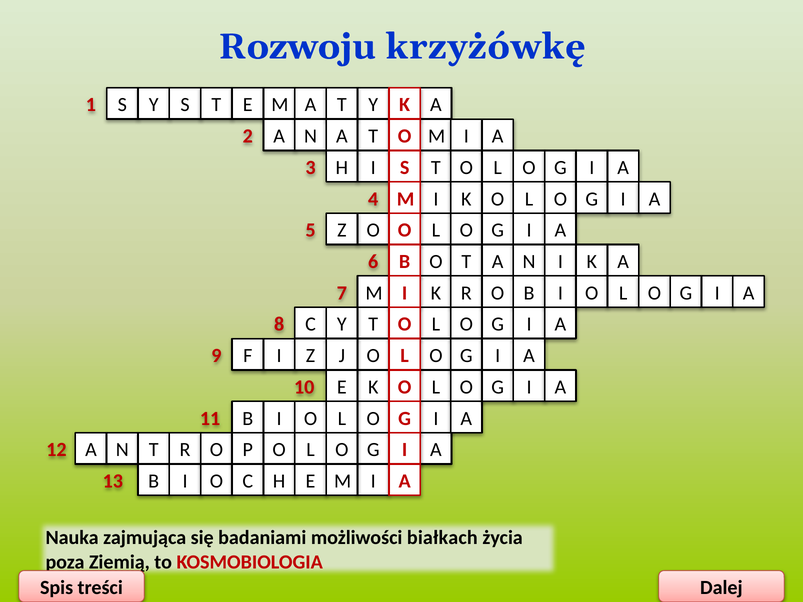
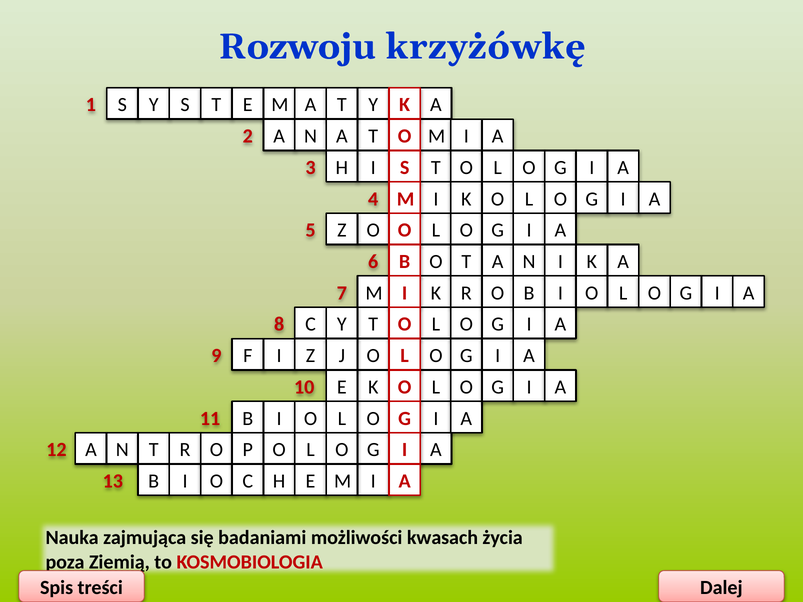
białkach: białkach -> kwasach (442, 538)
